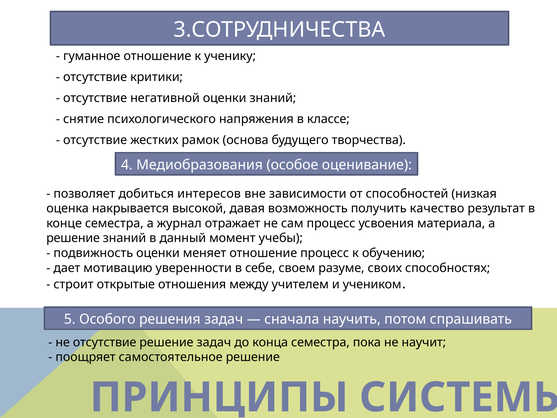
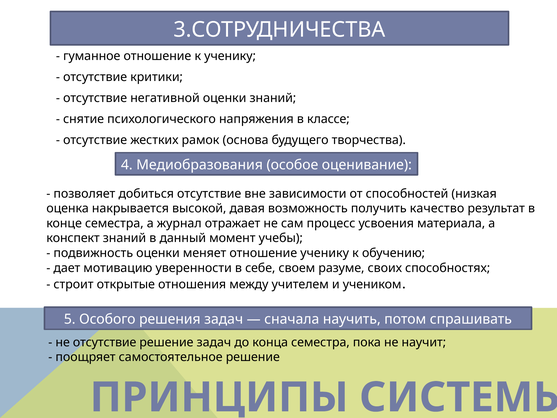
добиться интересов: интересов -> отсутствие (209, 194)
решение: решение -> конспект (73, 238)
отношение процесс: процесс -> ученику (325, 253)
